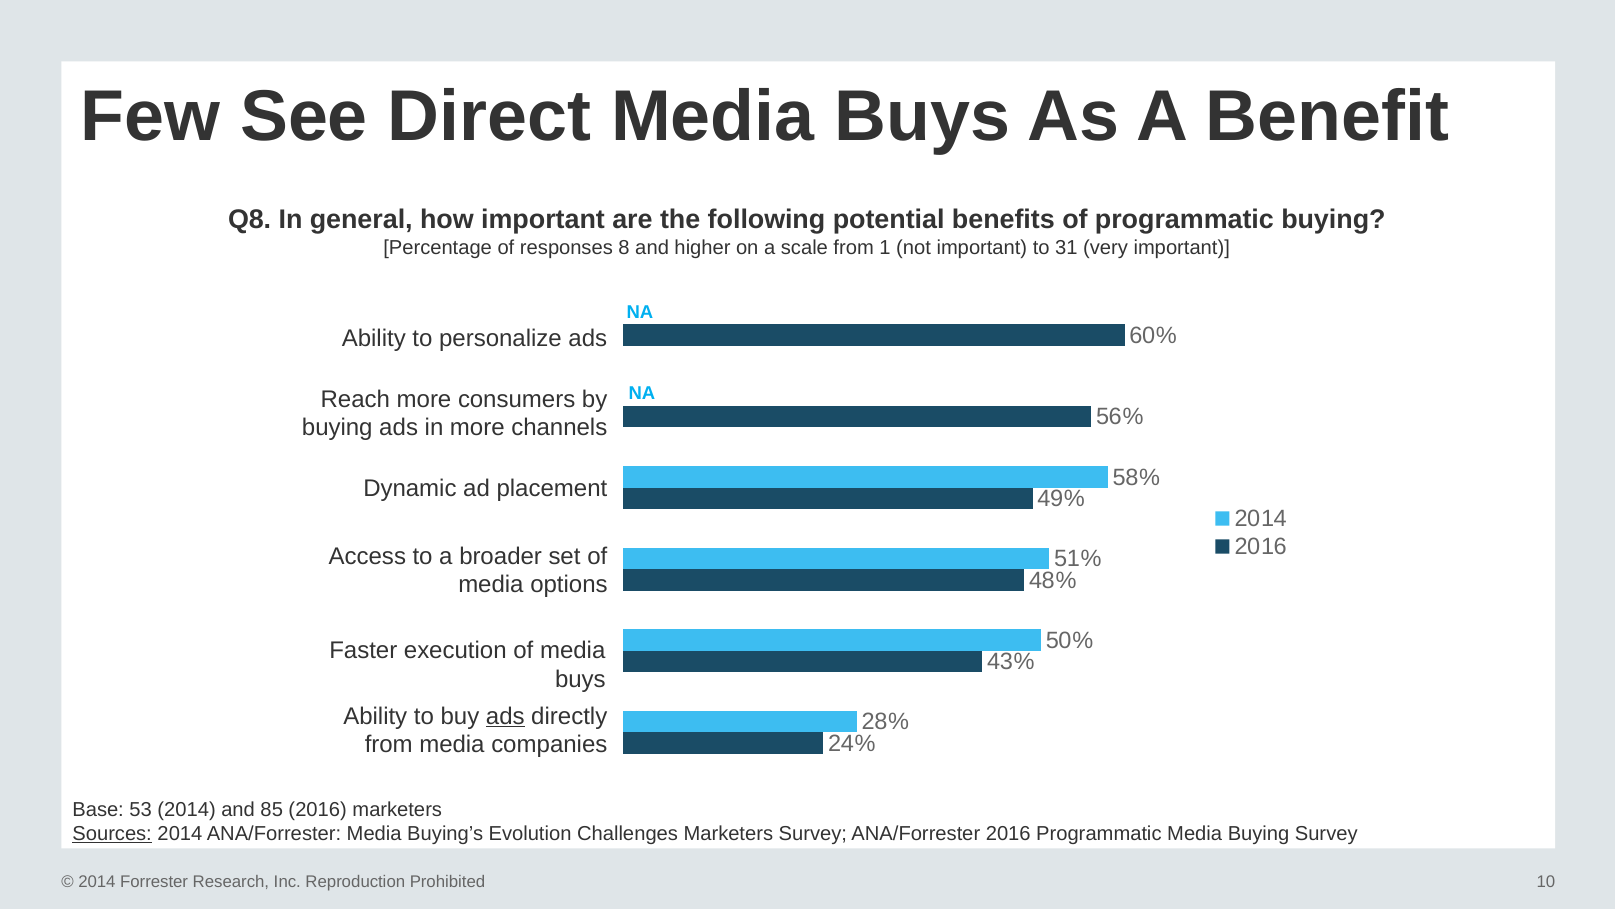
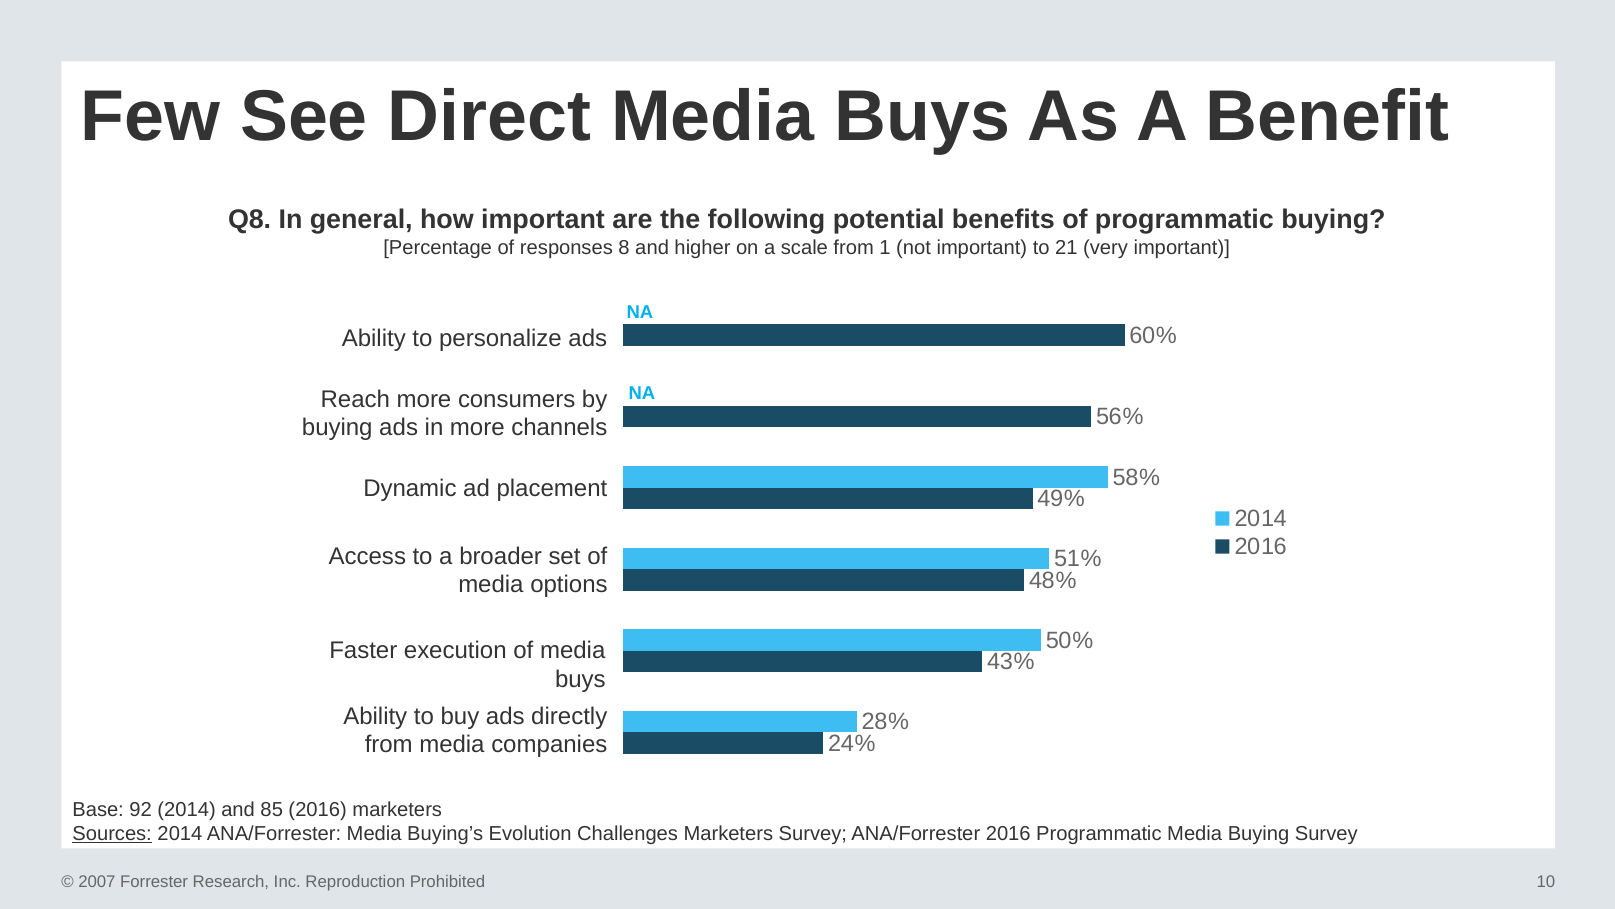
31: 31 -> 21 (1066, 248)
ads underline: present -> none (505, 716)
53: 53 -> 92 (141, 809)
2014: 2014 -> 2007 (97, 881)
